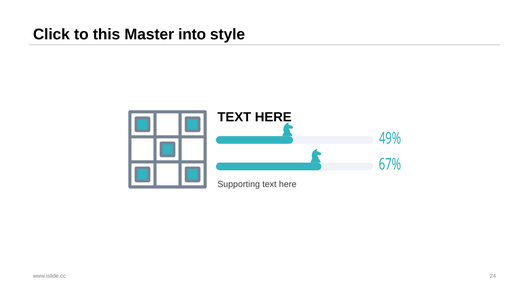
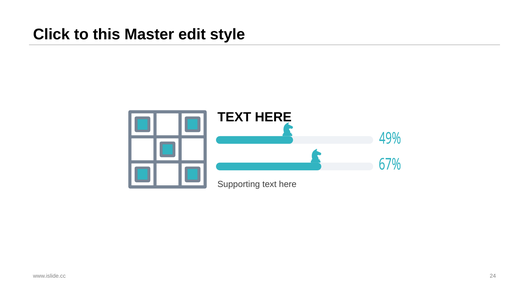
into: into -> edit (192, 34)
